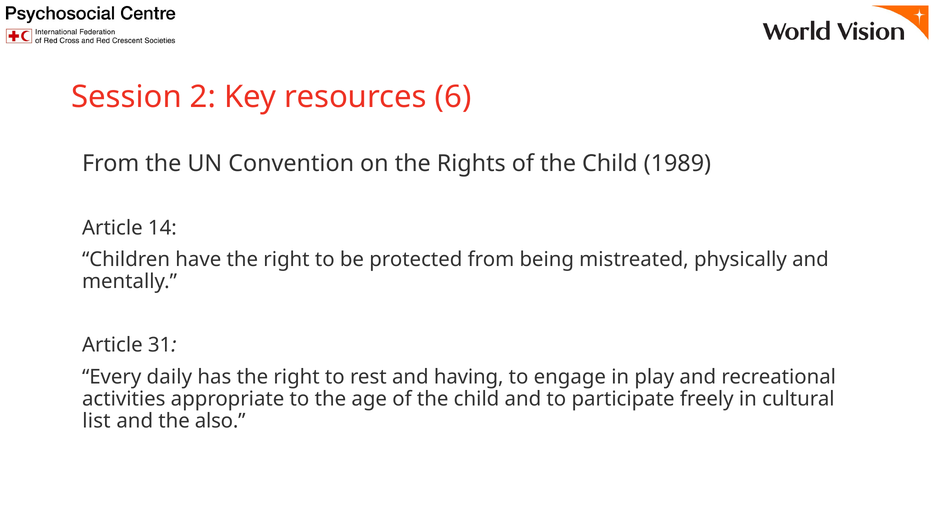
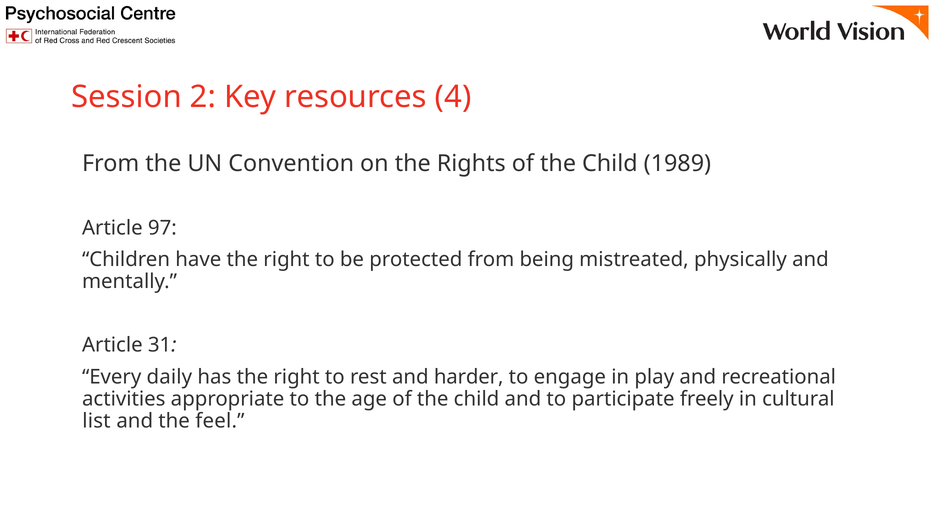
6: 6 -> 4 (453, 97)
14: 14 -> 97 (162, 228)
having: having -> harder (469, 377)
also: also -> feel (220, 421)
